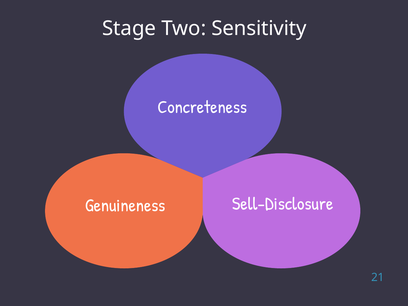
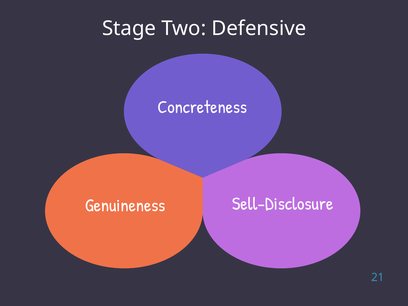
Sensitivity: Sensitivity -> Defensive (259, 29)
